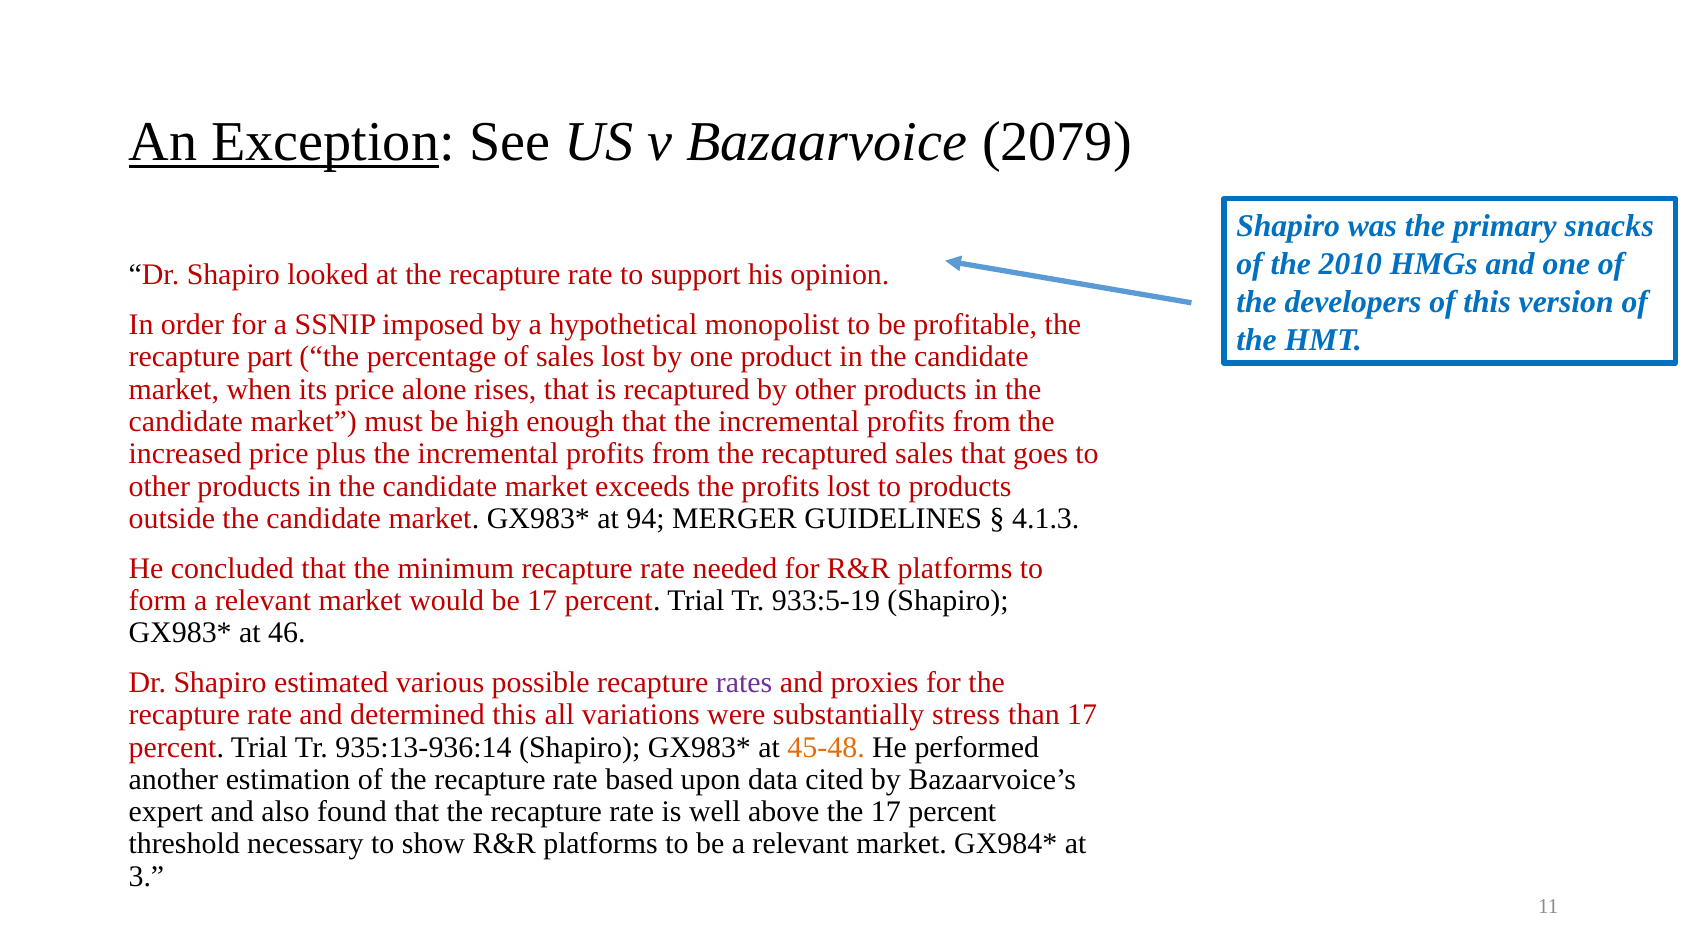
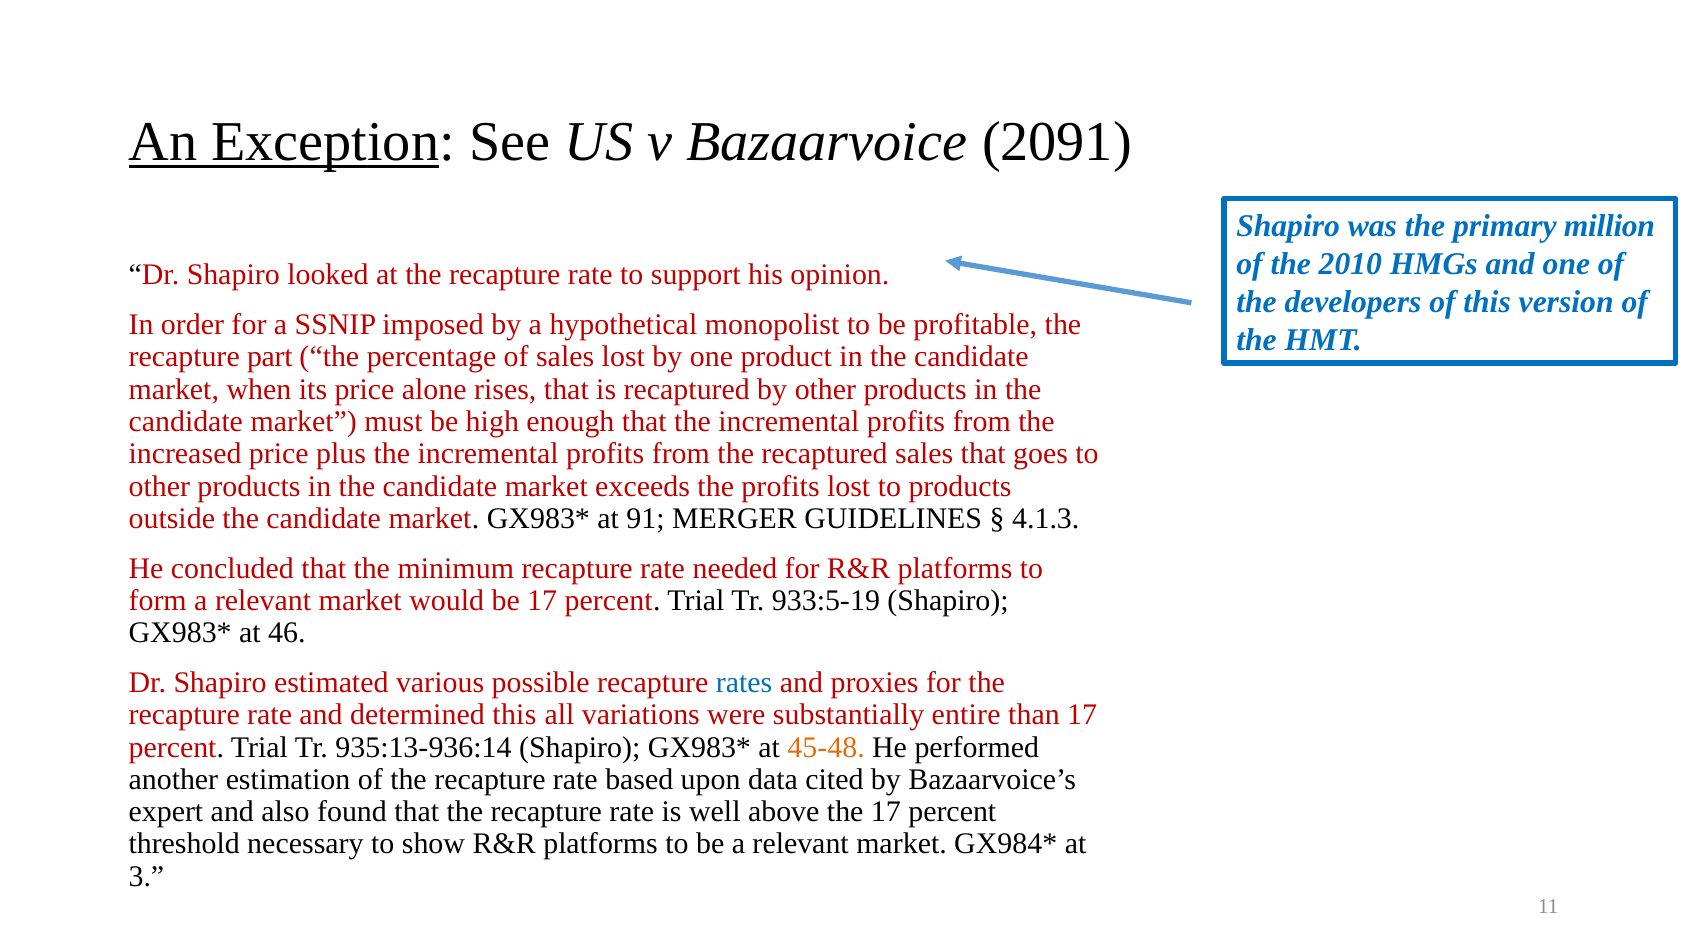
2079: 2079 -> 2091 (1057, 142)
snacks: snacks -> million (1610, 226)
94: 94 -> 91 (645, 518)
rates colour: purple -> blue (744, 683)
stress: stress -> entire (966, 715)
